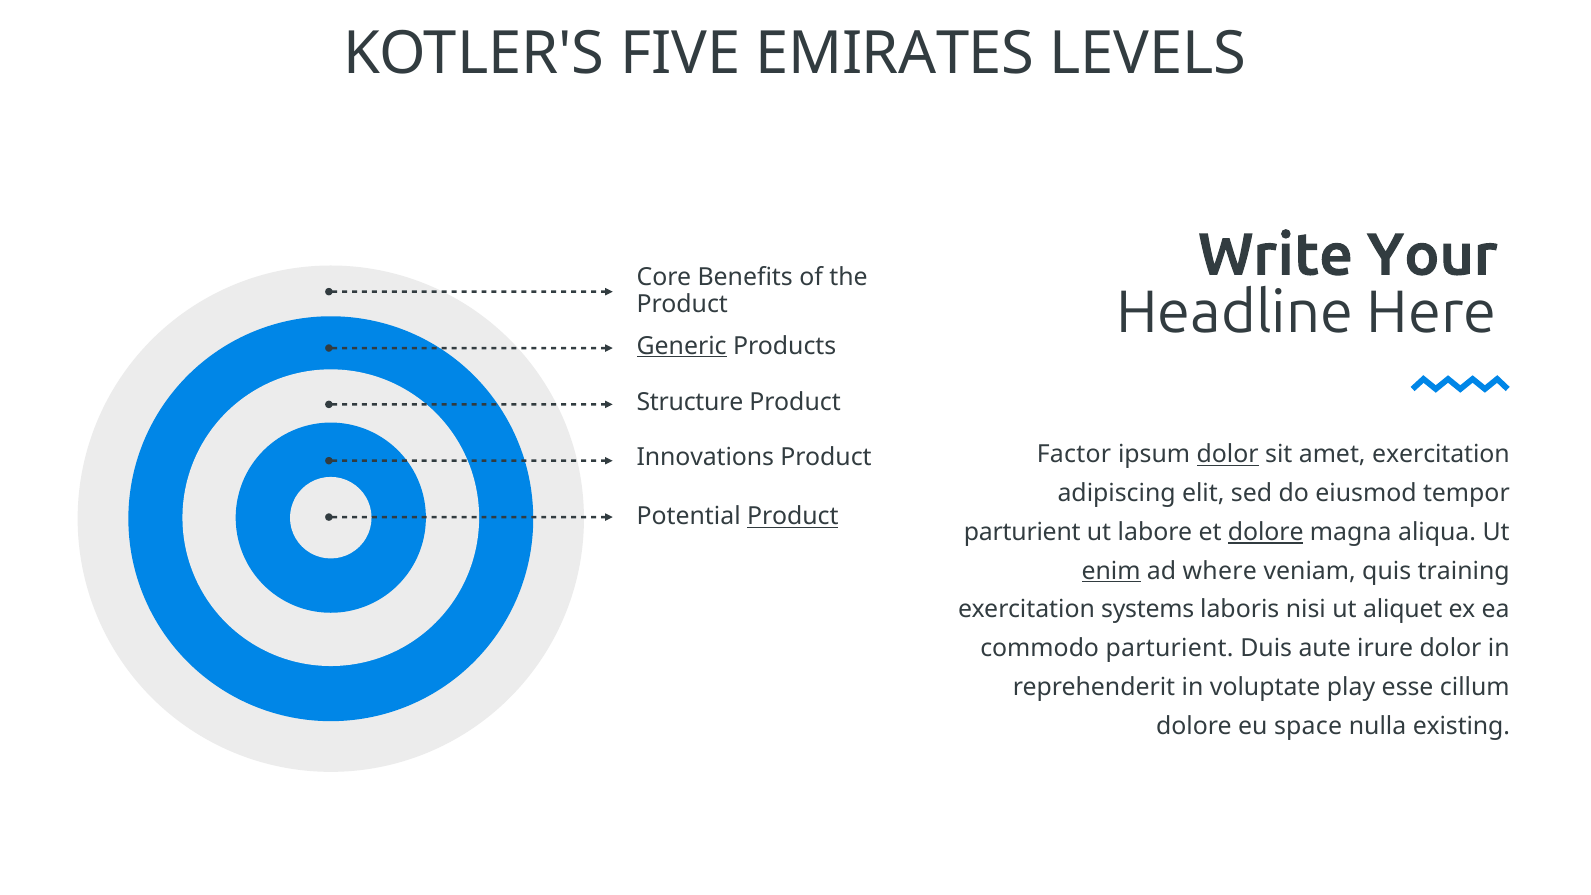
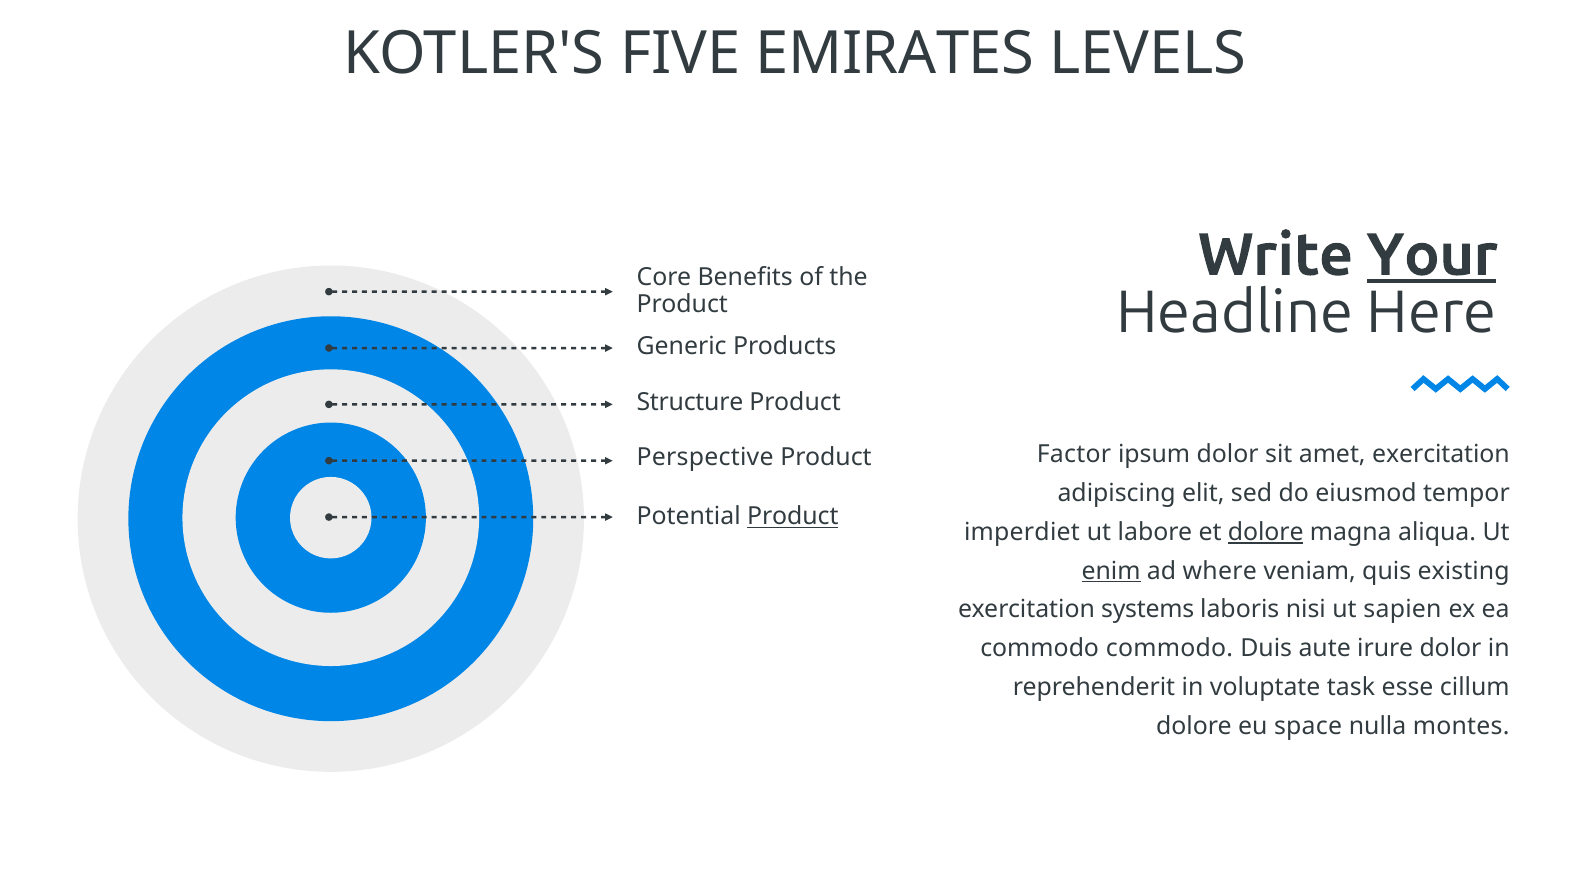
Your underline: none -> present (1432, 255)
Generic underline: present -> none (682, 346)
dolor underline: present -> none (1228, 455)
Innovations: Innovations -> Perspective (705, 458)
parturient: parturient -> imperdiet (1022, 532)
training: training -> existing (1464, 571)
aliquet: aliquet -> sapien (1403, 610)
commodo parturient: parturient -> commodo (1170, 648)
play: play -> task (1351, 687)
existing: existing -> montes (1461, 726)
